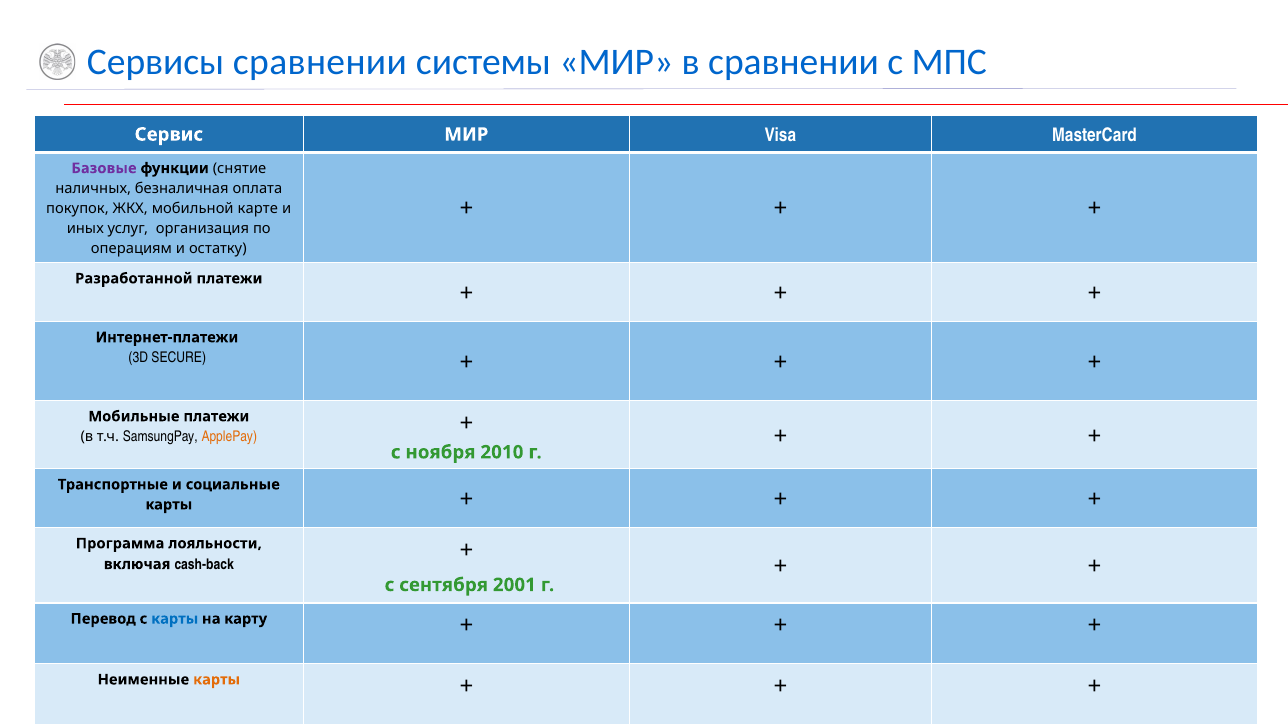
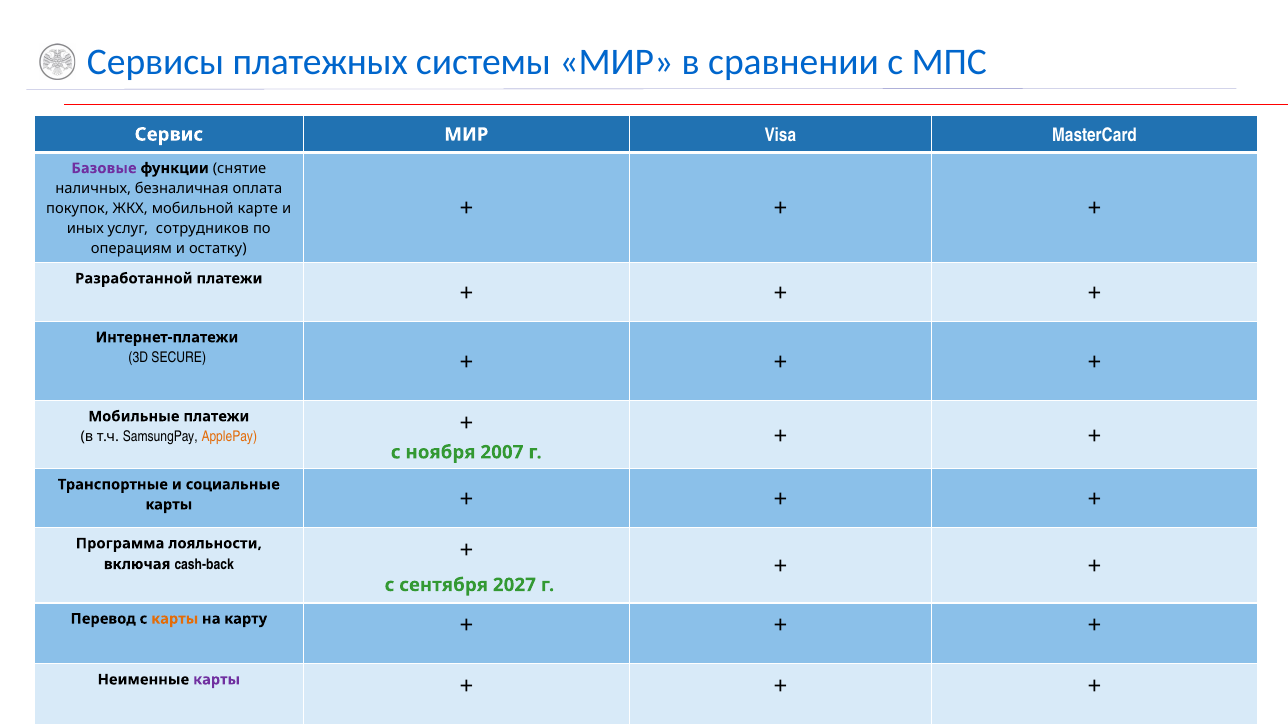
Сервисы сравнении: сравнении -> платежных (320, 62)
организация: организация -> сотрудников (202, 229)
2010: 2010 -> 2007 (502, 453)
2001: 2001 -> 2027 (514, 585)
карты colour: blue -> orange (175, 619)
карты colour: orange -> purple (217, 680)
